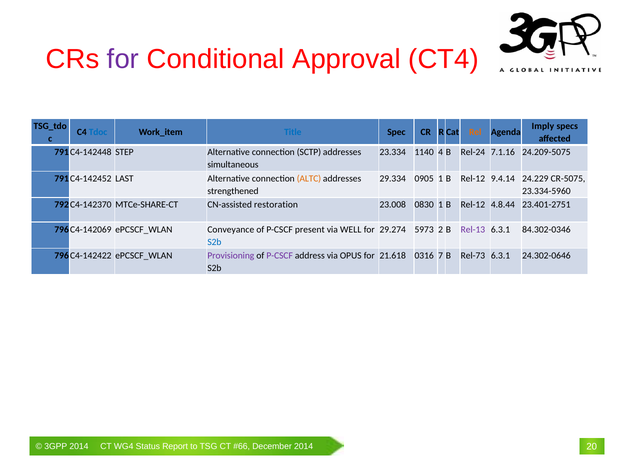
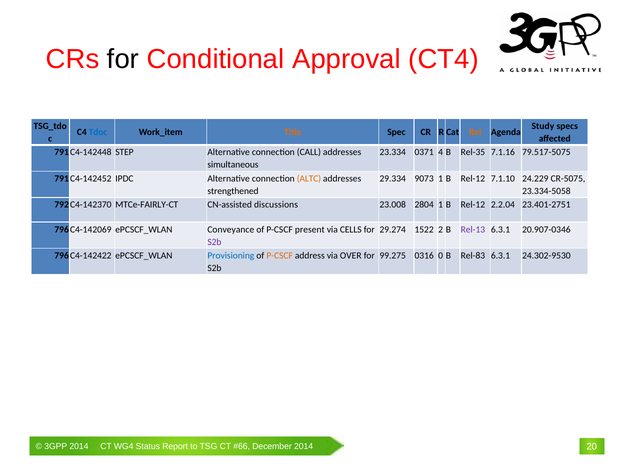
for colour: purple -> black (123, 59)
Imply: Imply -> Study (543, 126)
Title colour: blue -> orange (293, 132)
SCTP: SCTP -> CALL (309, 152)
1140: 1140 -> 0371 (424, 152)
Rel-24: Rel-24 -> Rel-35 (473, 152)
24.209-5075: 24.209-5075 -> 79.517-5075 (546, 152)
LAST: LAST -> IPDC (124, 179)
0905: 0905 -> 9073 (424, 179)
9.4.14: 9.4.14 -> 7.1.10 (503, 179)
23.334-5960: 23.334-5960 -> 23.334-5058 (546, 191)
MTCe-SHARE-CT: MTCe-SHARE-CT -> MTCe-FAIRLY-CT (147, 205)
restoration: restoration -> discussions (276, 205)
0830: 0830 -> 2804 (424, 205)
4.8.44: 4.8.44 -> 2.2.04 (503, 205)
WELL: WELL -> CELLS (351, 230)
5973: 5973 -> 1522 (424, 230)
84.302-0346: 84.302-0346 -> 20.907-0346 (546, 230)
S2b colour: blue -> purple (214, 242)
Provisioning colour: purple -> blue (231, 256)
P-CSCF colour: purple -> orange (280, 256)
OPUS: OPUS -> OVER (351, 256)
21.618: 21.618 -> 99.275 (393, 256)
7: 7 -> 0 (441, 256)
Rel-73: Rel-73 -> Rel-83 (473, 256)
24.302-0646: 24.302-0646 -> 24.302-9530 (546, 256)
